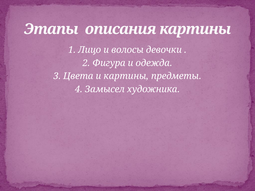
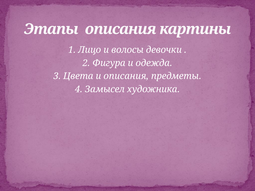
и картины: картины -> описания (126, 76)
